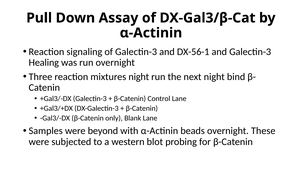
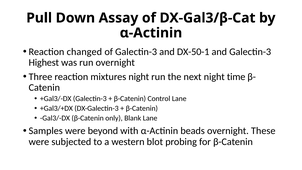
signaling: signaling -> changed (84, 52)
DX-56-1: DX-56-1 -> DX-50-1 (193, 52)
Healing: Healing -> Highest (44, 63)
bind: bind -> time (236, 77)
